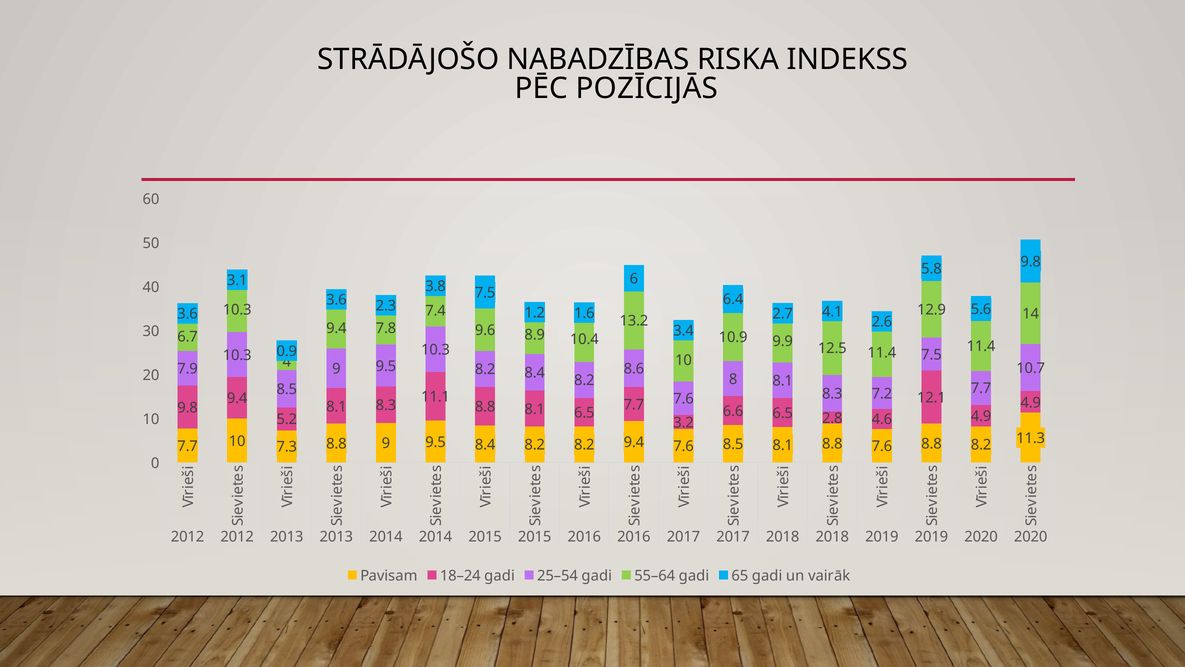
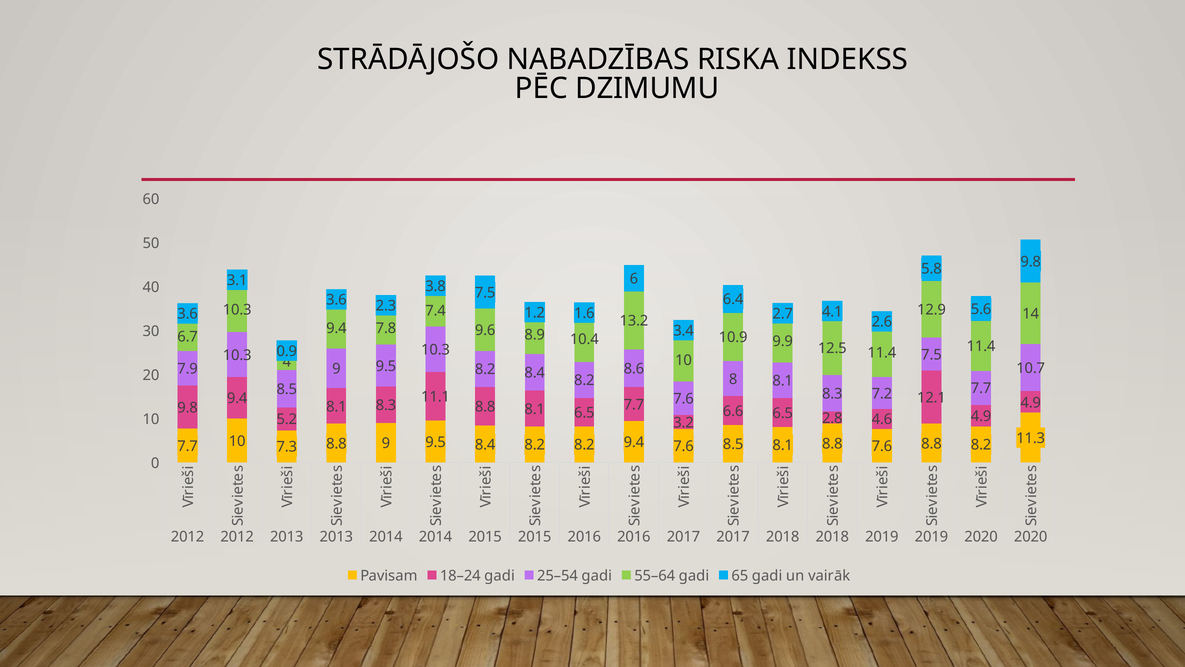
POZĪCIJĀS: POZĪCIJĀS -> DZIMUMU (647, 88)
